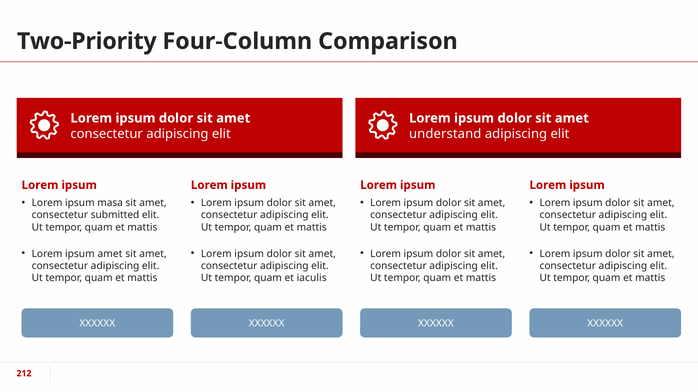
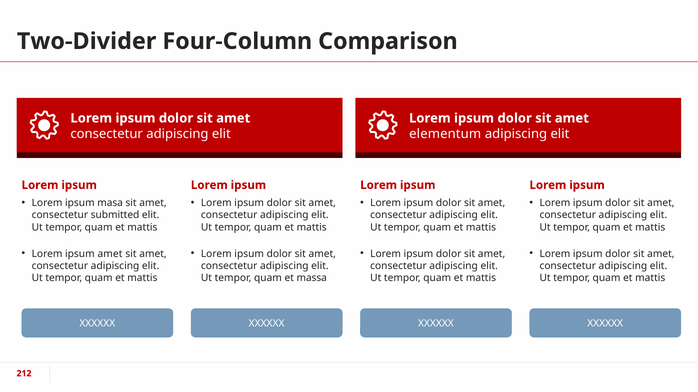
Two-Priority: Two-Priority -> Two-Divider (87, 41)
understand: understand -> elementum (445, 134)
iaculis: iaculis -> massa (312, 279)
